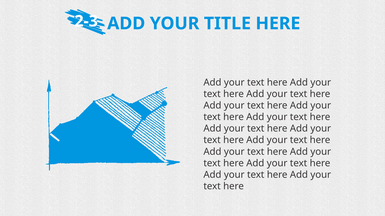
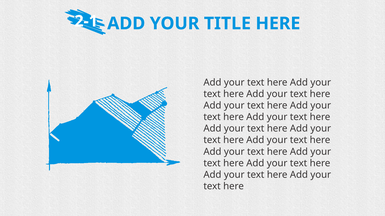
2-3: 2-3 -> 2-1 (86, 21)
